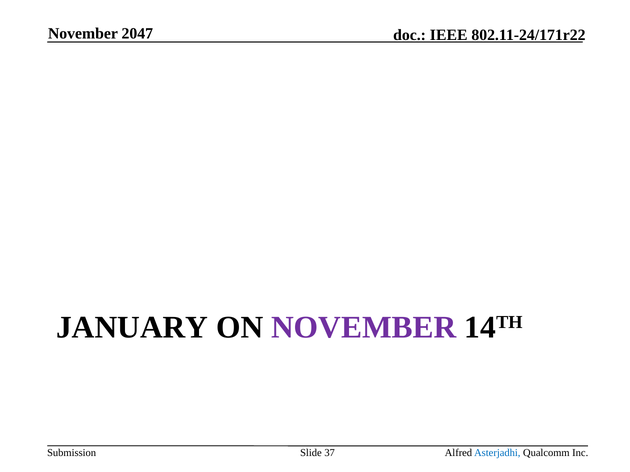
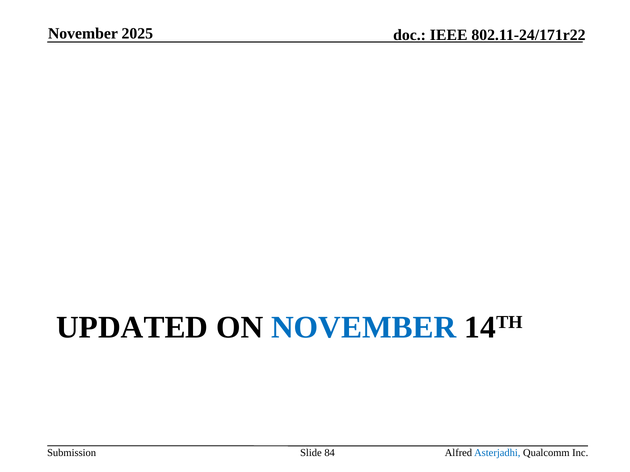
2047: 2047 -> 2025 (137, 33)
JANUARY: JANUARY -> UPDATED (132, 328)
NOVEMBER colour: purple -> blue (364, 328)
37: 37 -> 84 (330, 453)
